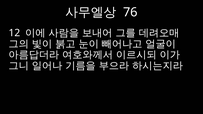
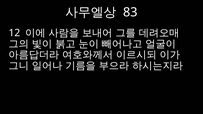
76: 76 -> 83 (130, 12)
